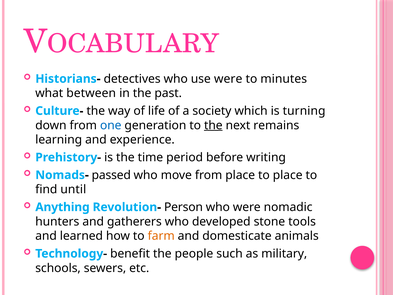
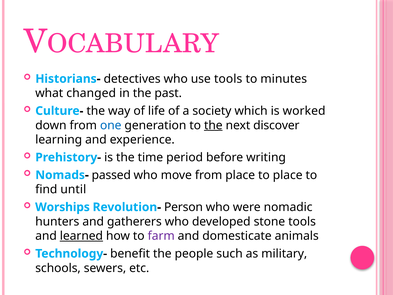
use were: were -> tools (228, 79)
between: between -> changed (91, 93)
turning: turning -> worked (304, 111)
remains: remains -> discover (276, 125)
Anything: Anything -> Worships (62, 207)
learned underline: none -> present (81, 236)
farm colour: orange -> purple (161, 236)
